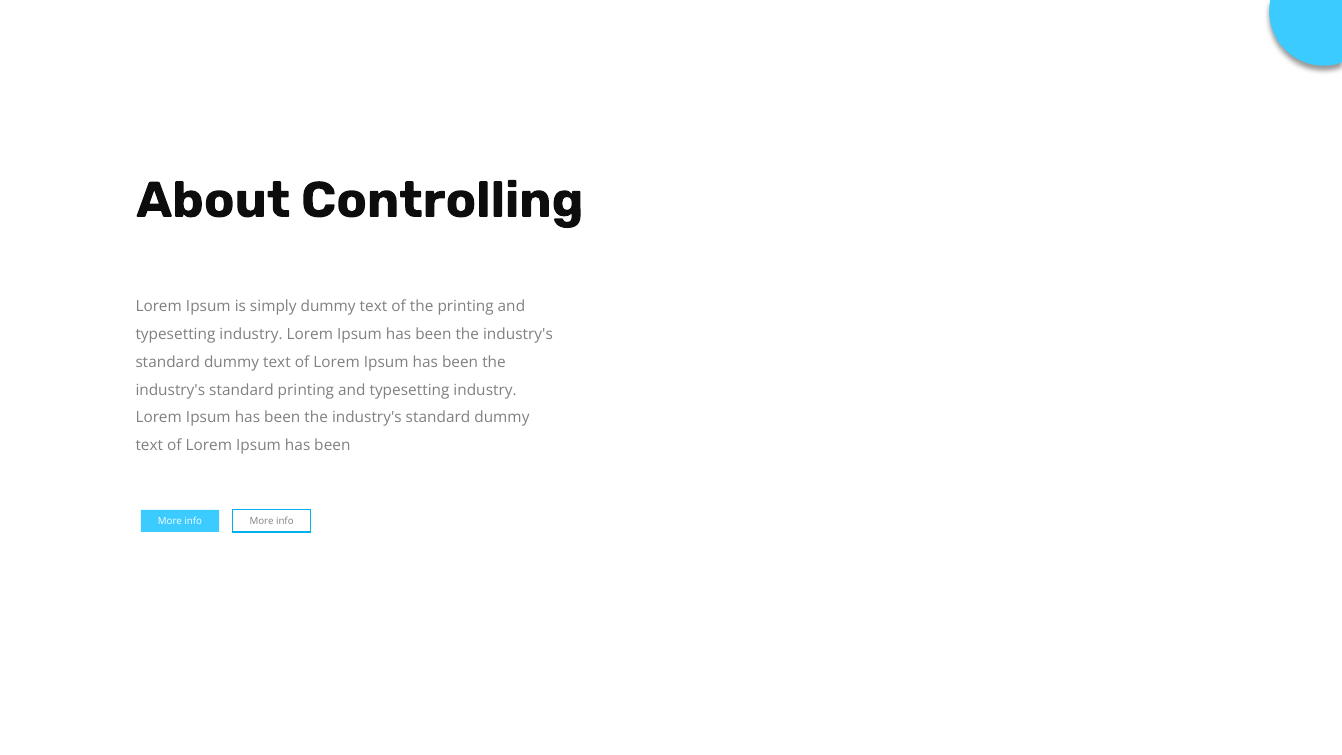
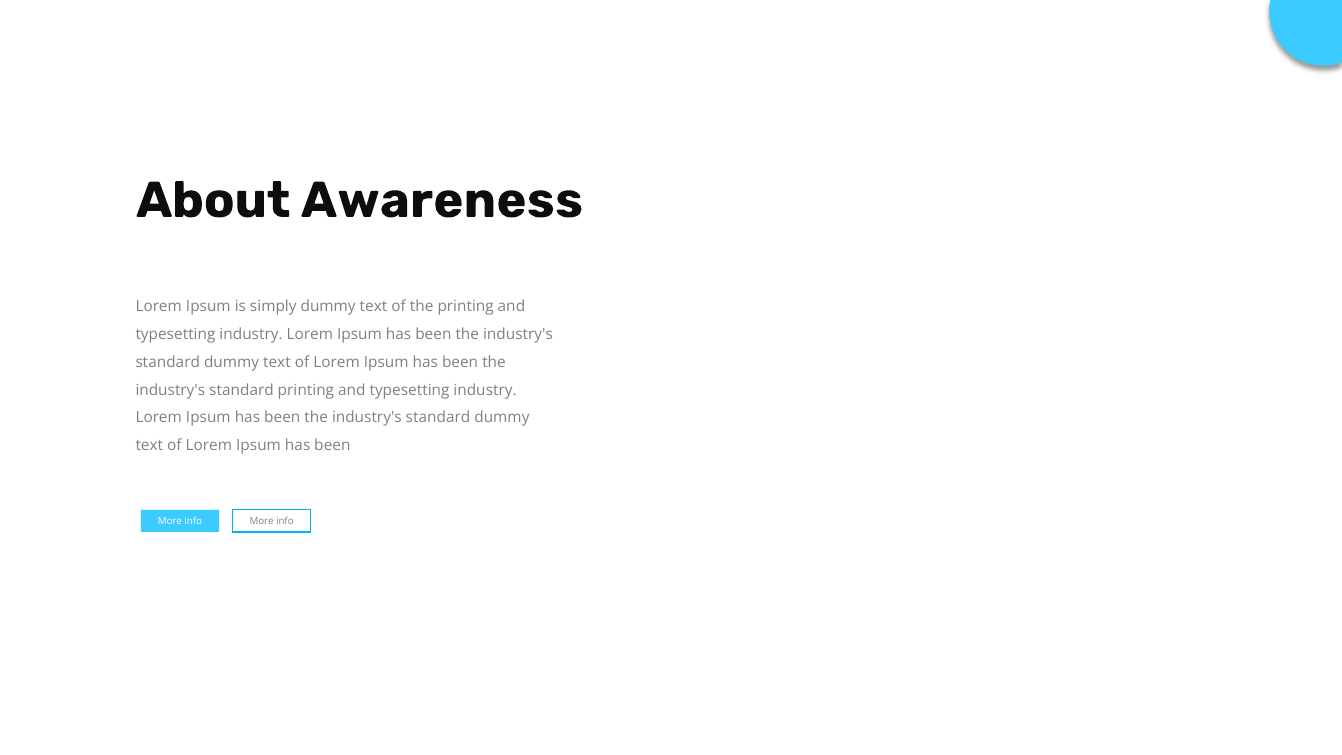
Controlling: Controlling -> Awareness (442, 200)
